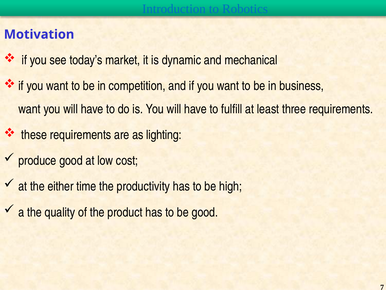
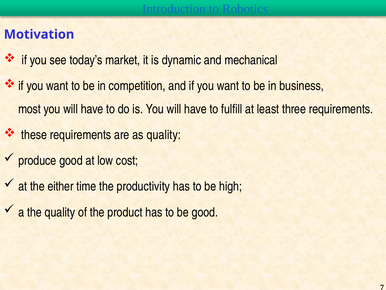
want: want -> most (30, 109)
as lighting: lighting -> quality (164, 135)
